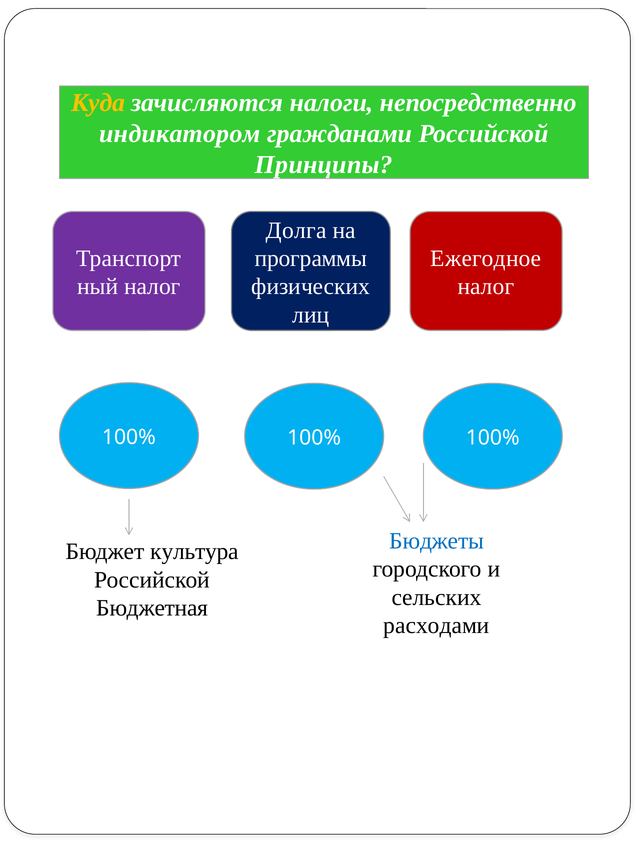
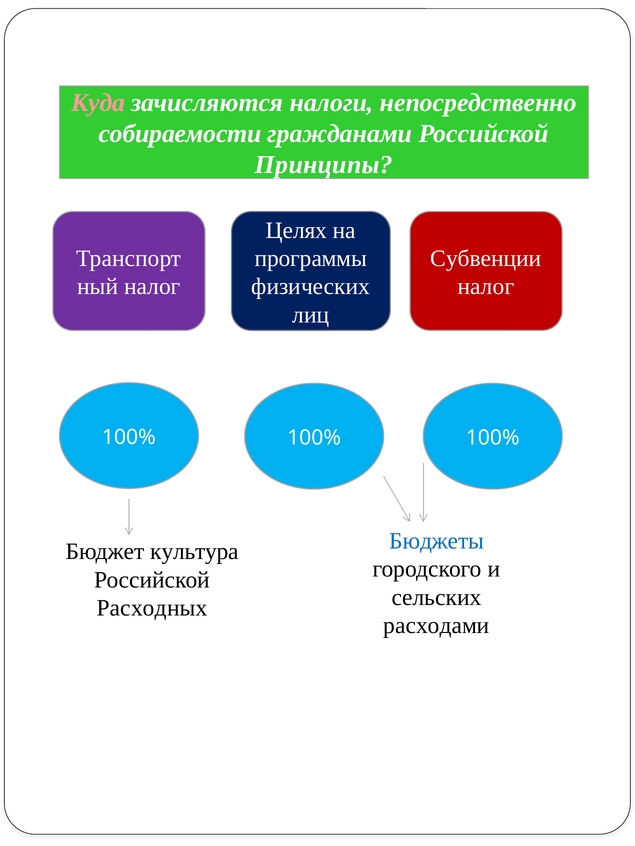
Куда colour: yellow -> pink (98, 103)
индикатором: индикатором -> собираемости (180, 134)
Долга: Долга -> Целях (296, 230)
Ежегодное: Ежегодное -> Субвенции (486, 259)
Бюджетная: Бюджетная -> Расходных (152, 609)
